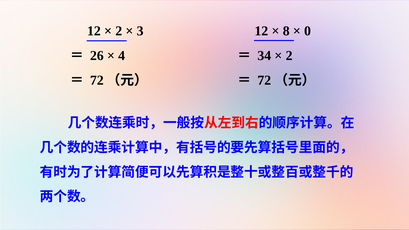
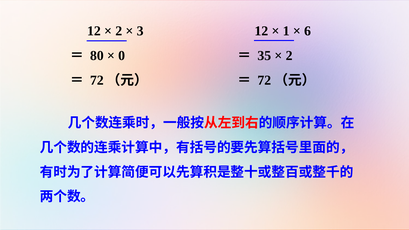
8: 8 -> 1 (286, 31)
0: 0 -> 6 (308, 31)
26: 26 -> 80 (97, 56)
4: 4 -> 0 (122, 56)
34: 34 -> 35 (264, 56)
